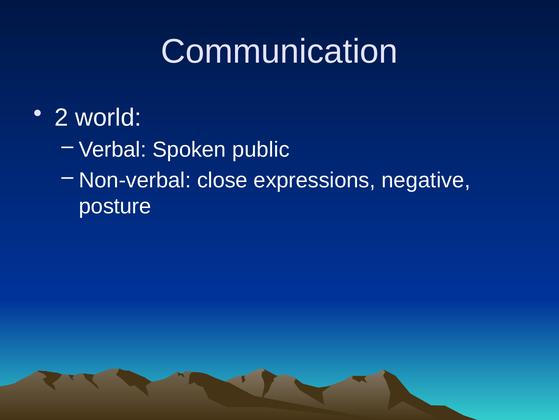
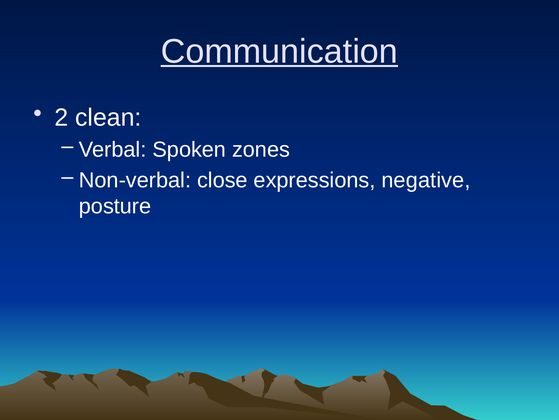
Communication underline: none -> present (279, 51)
world: world -> clean (108, 117)
public: public -> zones (261, 149)
